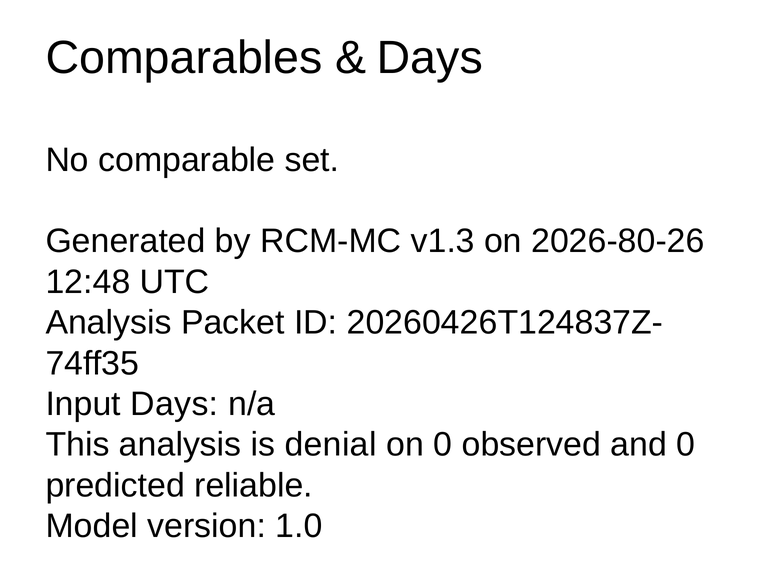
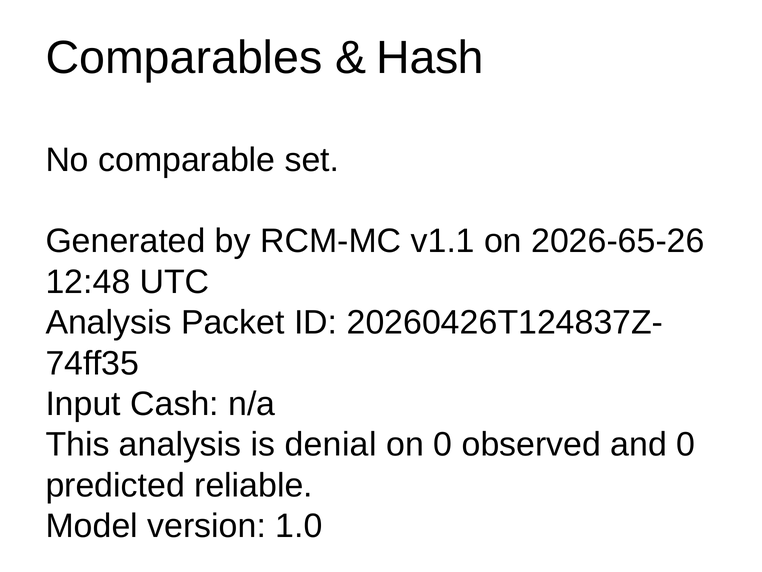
Days: Days -> Hash (430, 58)
v1.3: v1.3 -> v1.1 (443, 241)
2026-80-26: 2026-80-26 -> 2026-65-26 (618, 241)
Input Days: Days -> Cash (175, 404)
